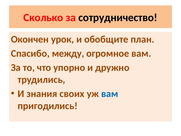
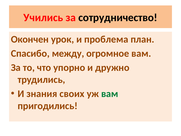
Сколько: Сколько -> Учились (43, 18)
обобщите: обобщите -> проблема (106, 39)
вам colour: blue -> green (110, 94)
